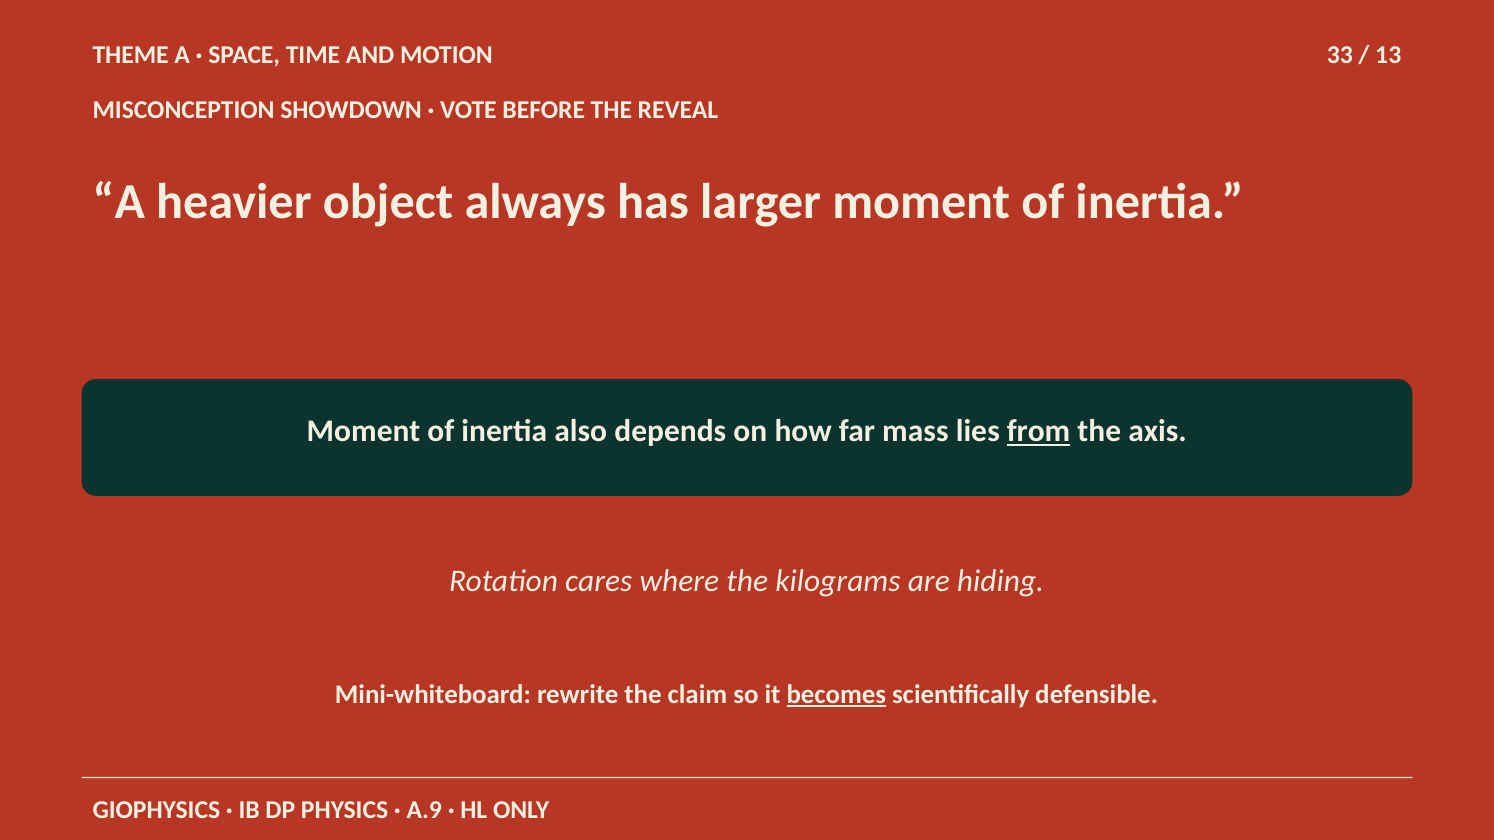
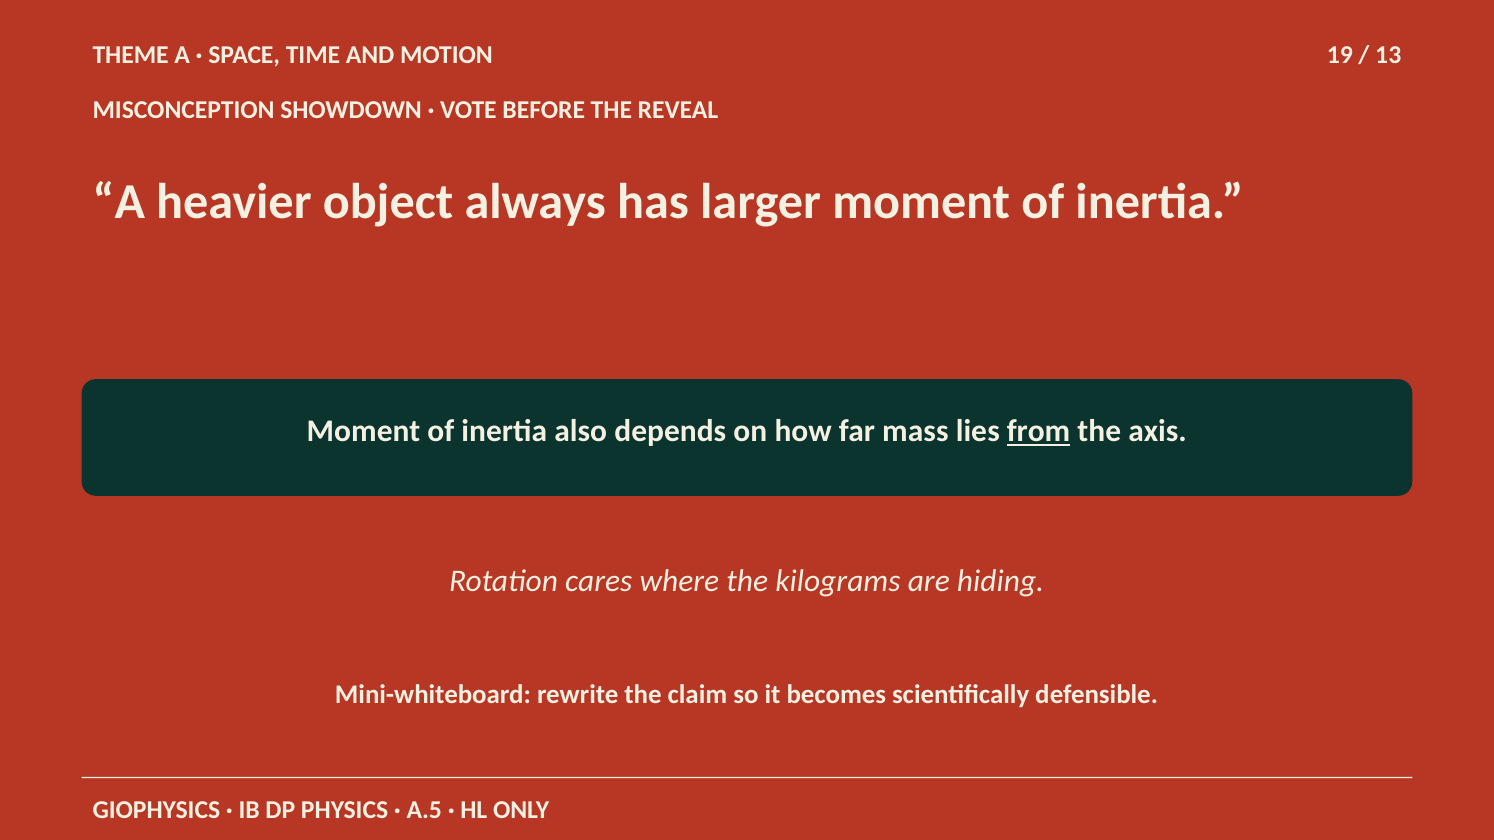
33: 33 -> 19 (1340, 55)
becomes underline: present -> none (836, 695)
A.9: A.9 -> A.5 (424, 811)
